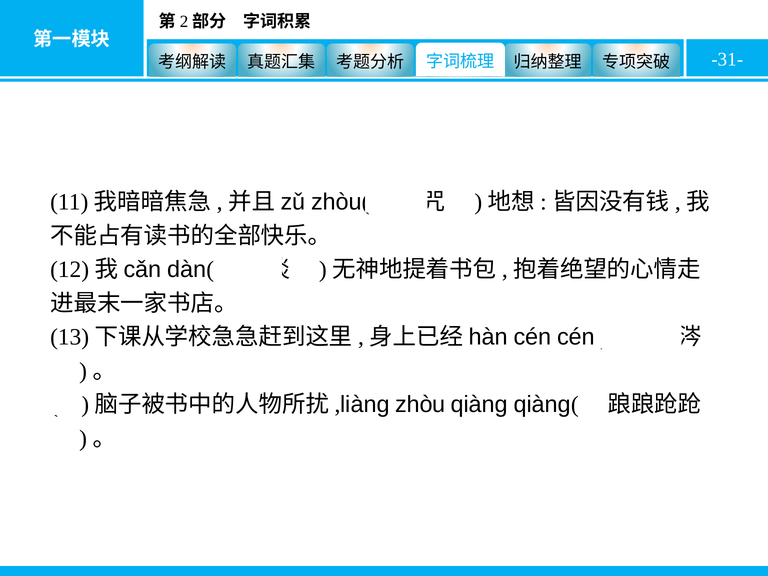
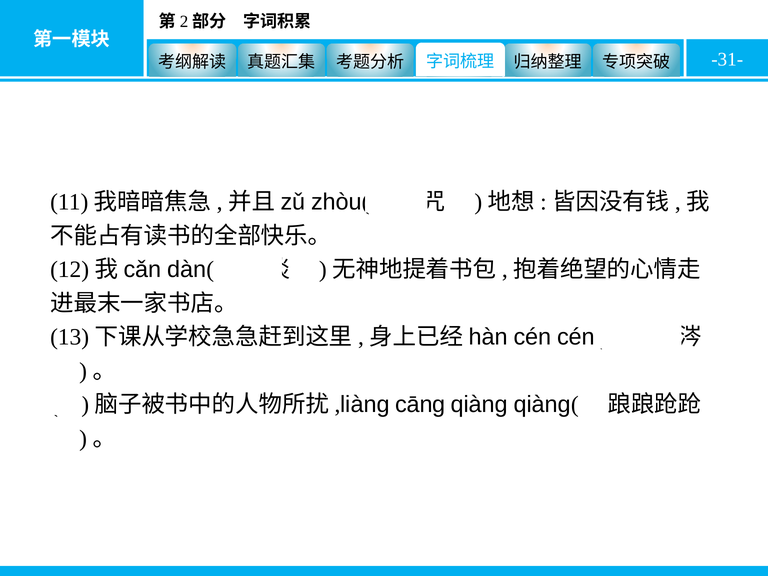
zhòu: zhòu -> cāng (420, 405)
